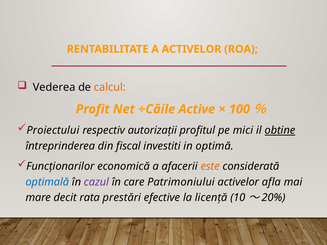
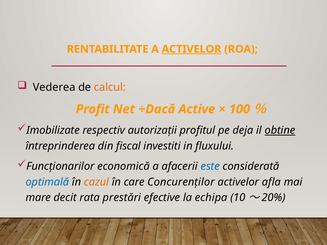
ACTIVELOR underline: none -> present (192, 49)
÷Căile: ÷Căile -> ÷Dacă (157, 109)
Proiectului: Proiectului -> Imobilizate (53, 130)
mici: mici -> deja (243, 130)
optimă: optimă -> fluxului (215, 146)
este colour: orange -> blue (210, 166)
cazul colour: purple -> orange (96, 182)
Patrimoniului: Patrimoniului -> Concurenților (181, 182)
licență: licență -> echipa (211, 198)
